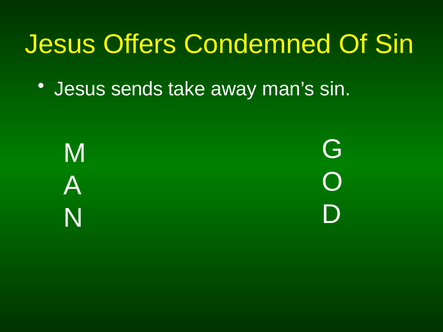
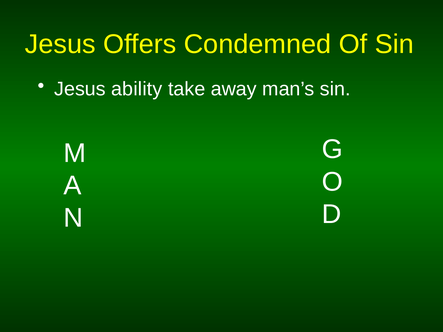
sends: sends -> ability (137, 89)
